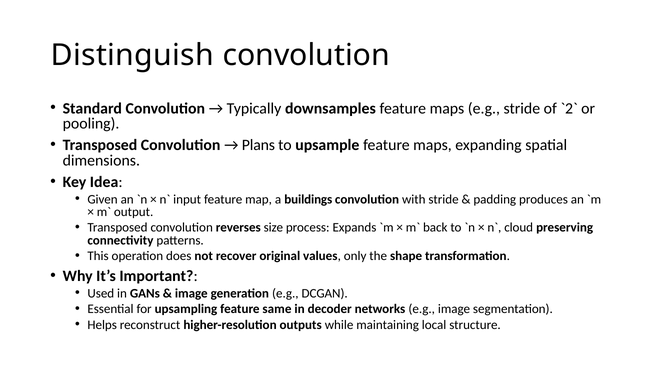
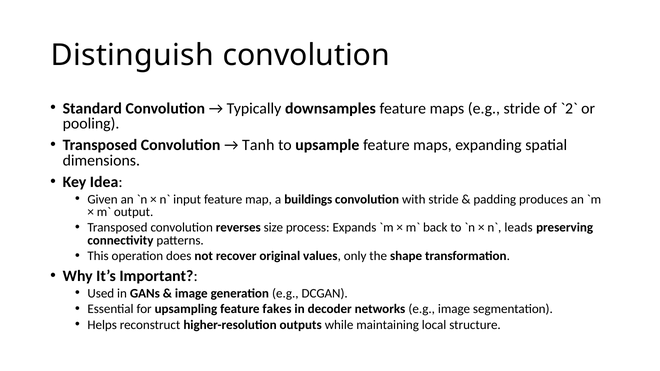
Plans: Plans -> Tanh (258, 145)
cloud: cloud -> leads (519, 228)
same: same -> fakes (277, 309)
